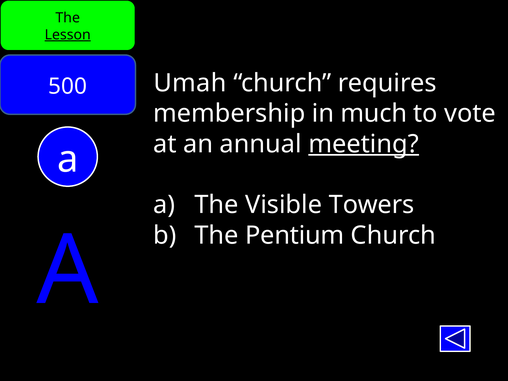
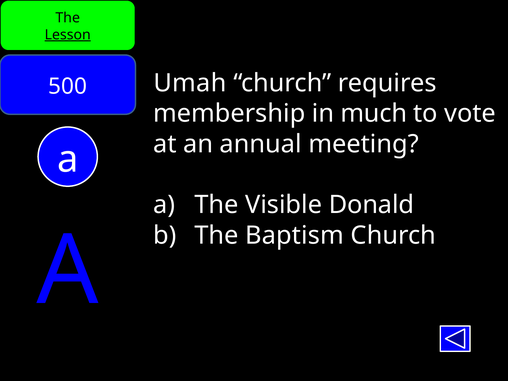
meeting underline: present -> none (364, 144)
Towers: Towers -> Donald (371, 205)
Pentium: Pentium -> Baptism (295, 235)
